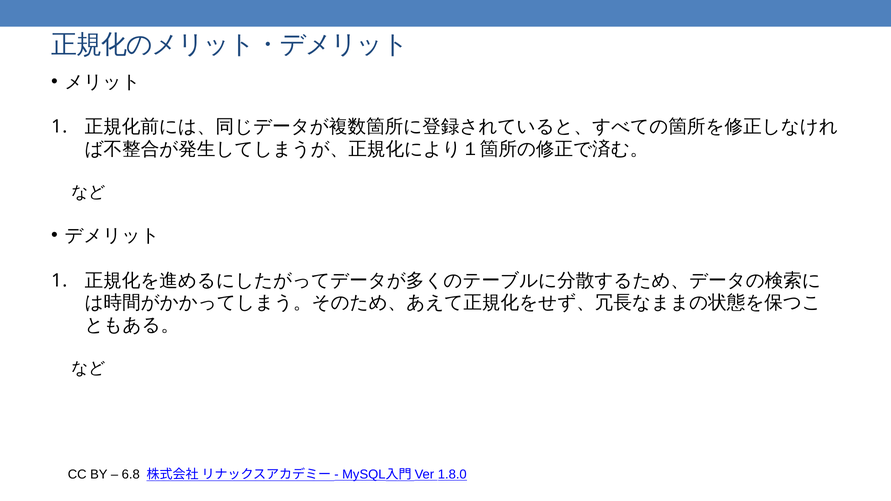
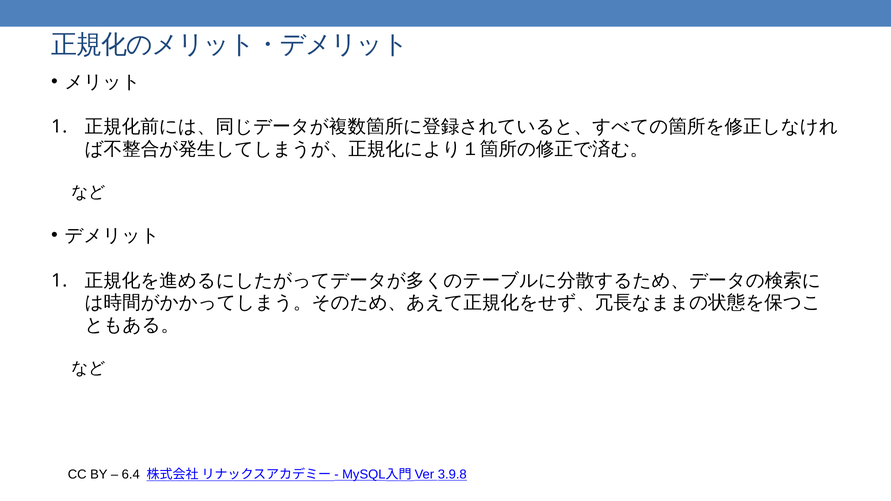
6.8: 6.8 -> 6.4 (131, 475)
1.8.0: 1.8.0 -> 3.9.8 (452, 475)
